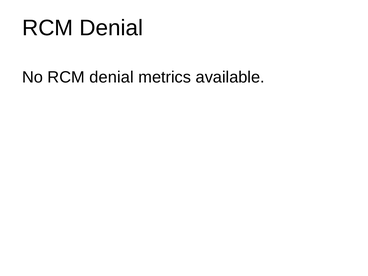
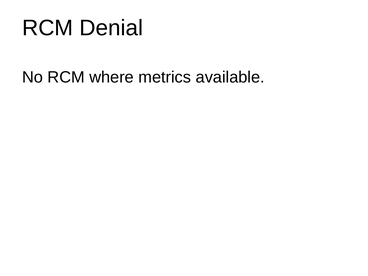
No RCM denial: denial -> where (112, 77)
